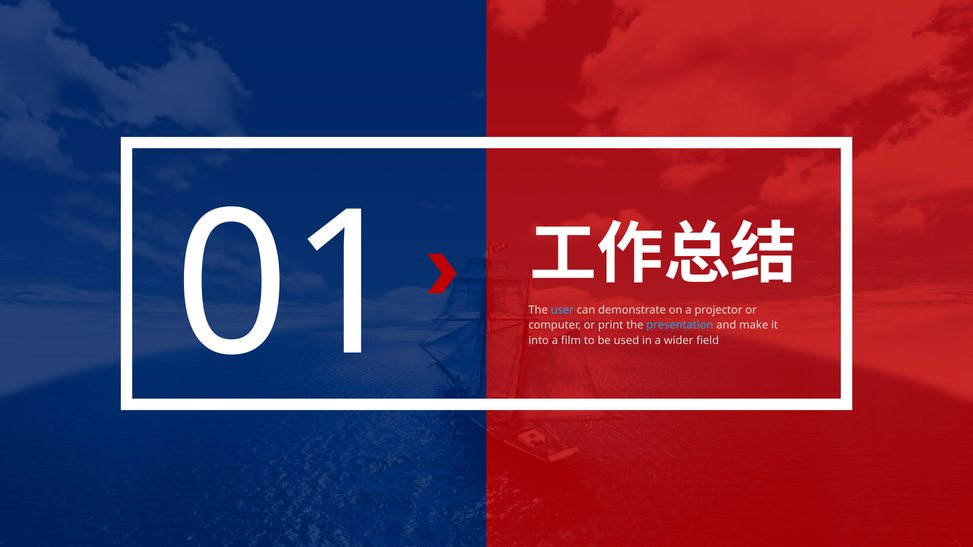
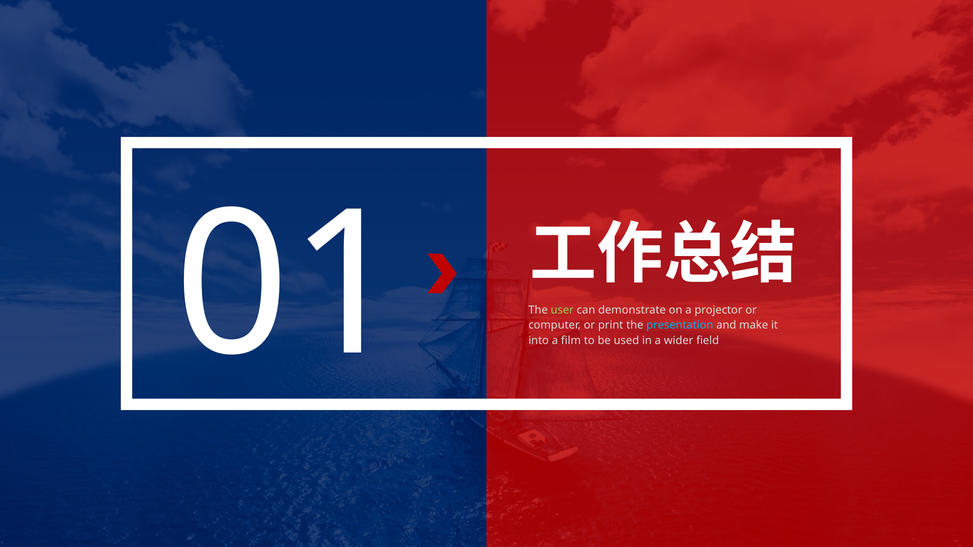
user colour: light blue -> light green (562, 310)
